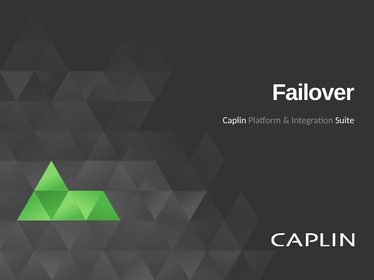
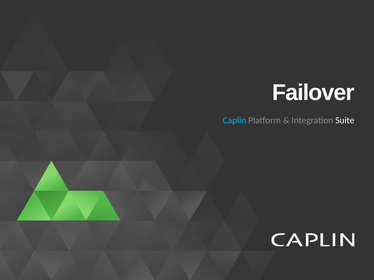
Caplin colour: white -> light blue (234, 121)
